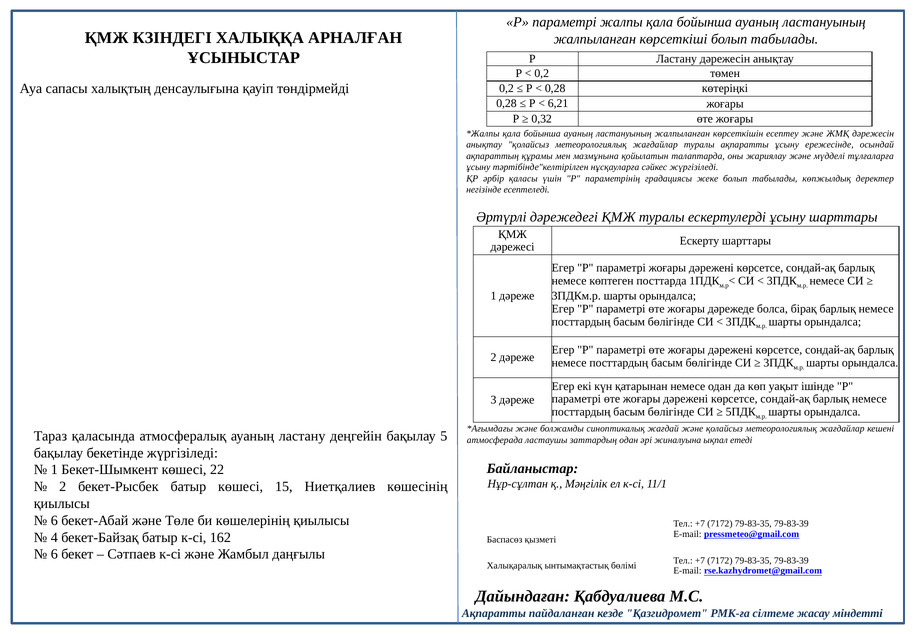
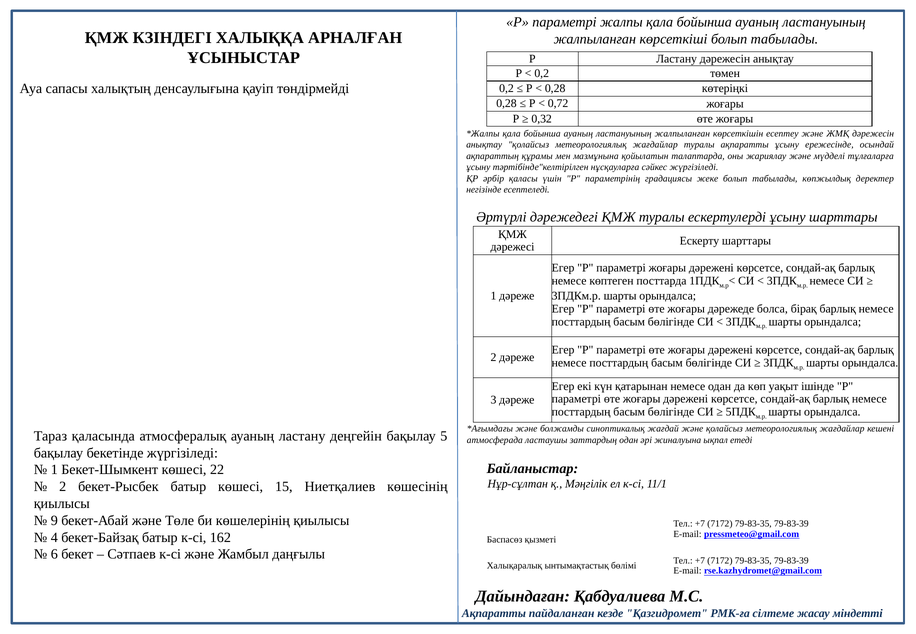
6,21: 6,21 -> 0,72 (558, 104)
6: 6 -> 9 (54, 521)
